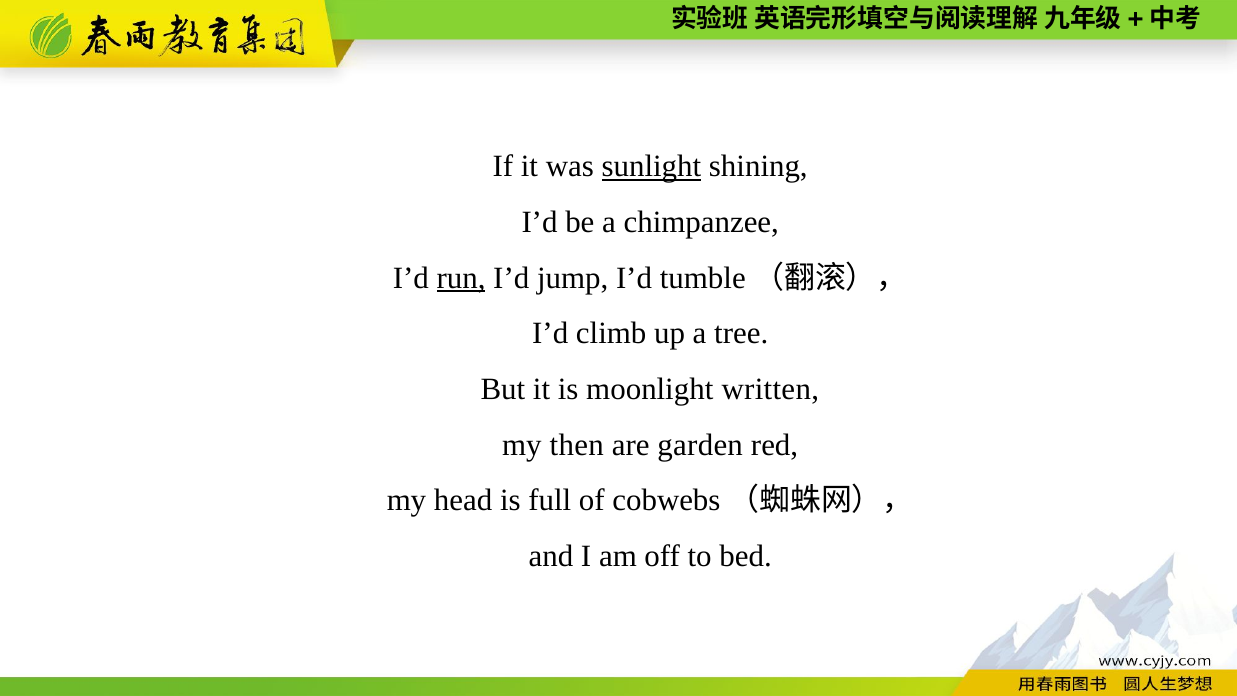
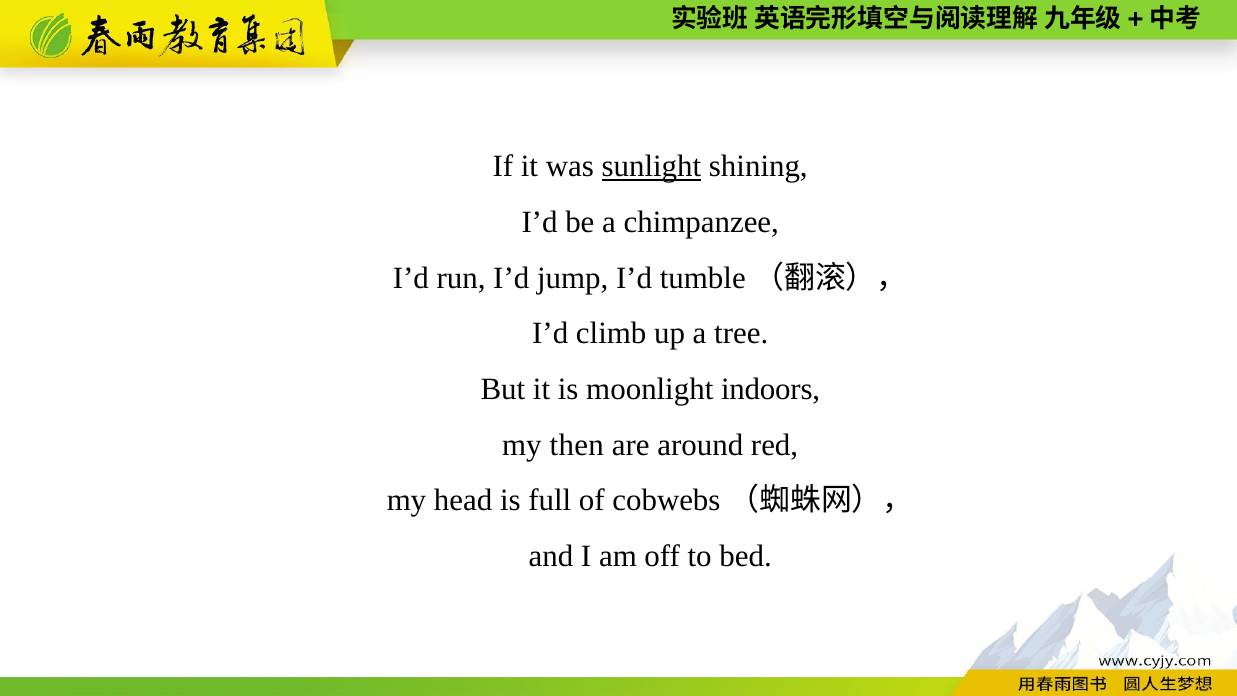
run underline: present -> none (461, 278)
written: written -> indoors (771, 389)
garden: garden -> around (700, 445)
